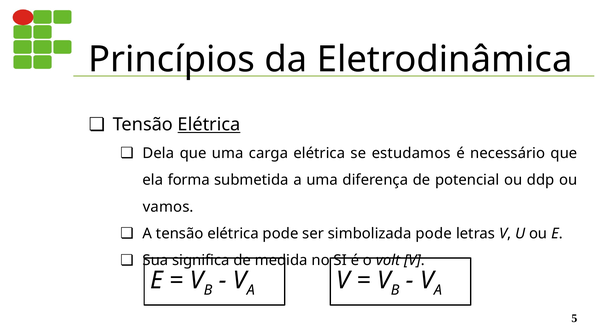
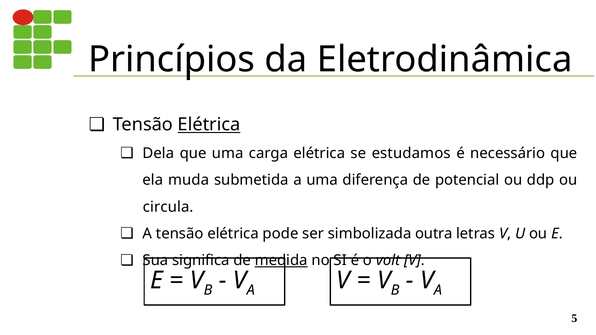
forma: forma -> muda (189, 180)
vamos: vamos -> circula (168, 207)
simbolizada pode: pode -> outra (434, 234)
medida underline: none -> present (281, 261)
